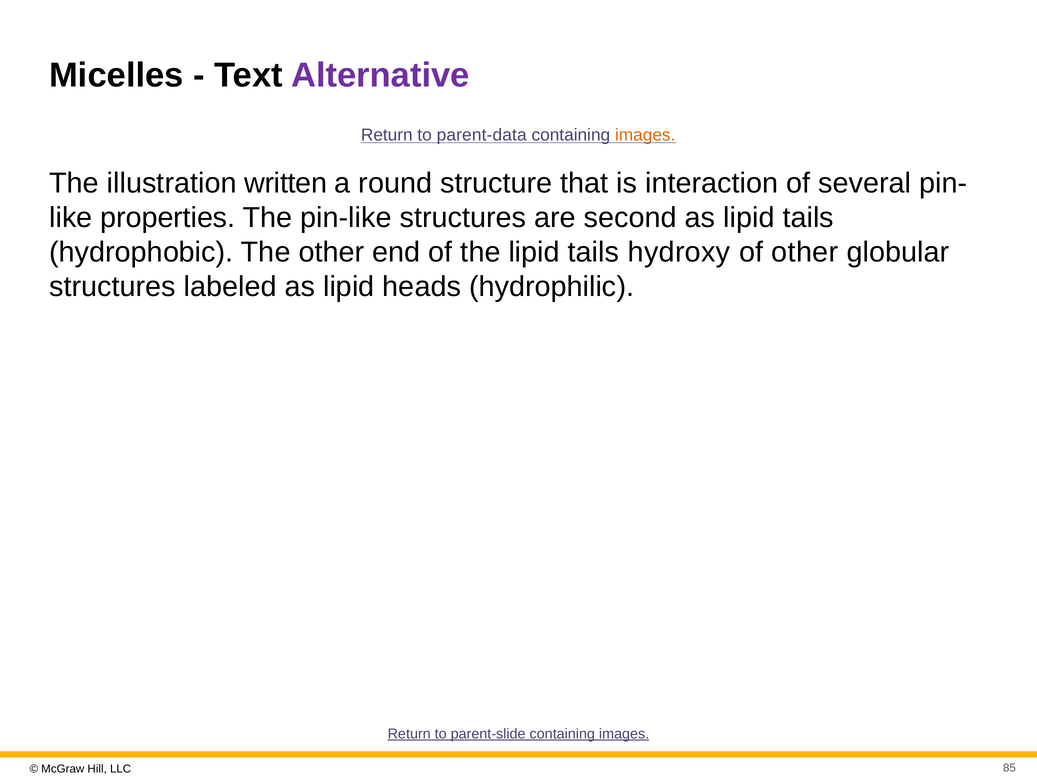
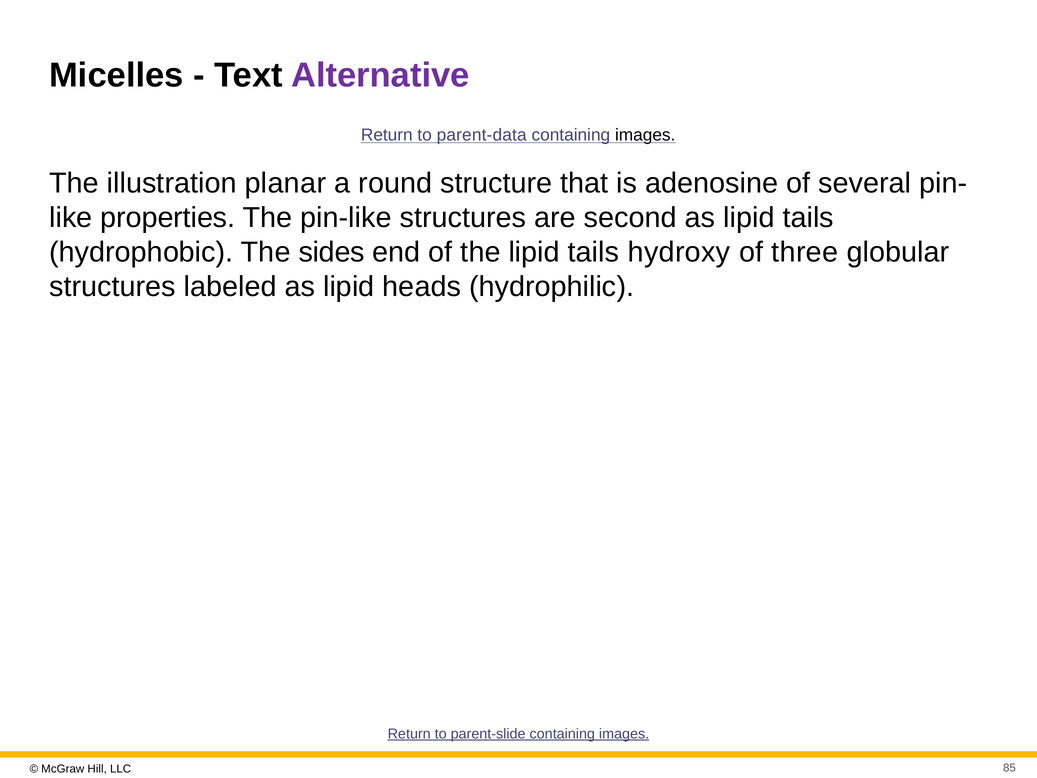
images colour: orange -> black (645, 135)
written: written -> planar (285, 183)
interaction: interaction -> adenosine (712, 183)
The other: other -> sides (332, 252)
of other: other -> three (805, 252)
